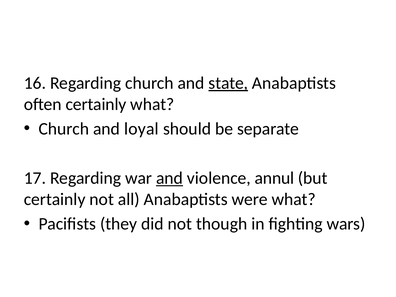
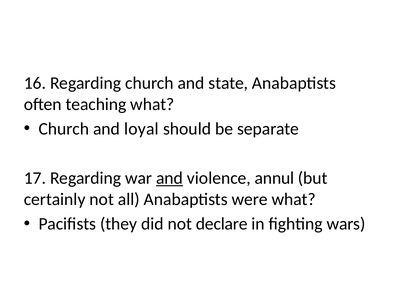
state underline: present -> none (228, 83)
often certainly: certainly -> teaching (96, 104)
though: though -> declare (222, 224)
